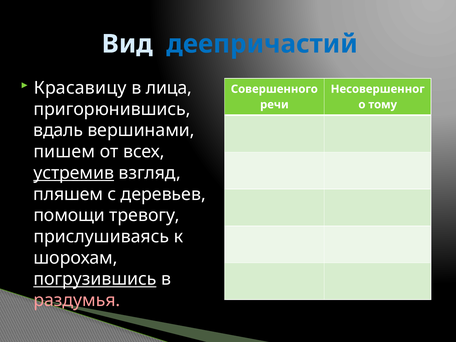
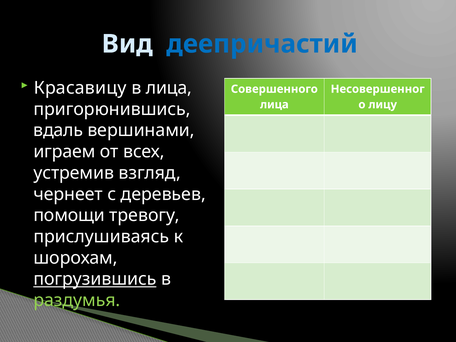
речи: речи -> лица (274, 105)
тому: тому -> лицу (383, 105)
пишем: пишем -> играем (64, 152)
устремив underline: present -> none (74, 173)
пляшем: пляшем -> чернеет (68, 194)
раздумья colour: pink -> light green (77, 300)
